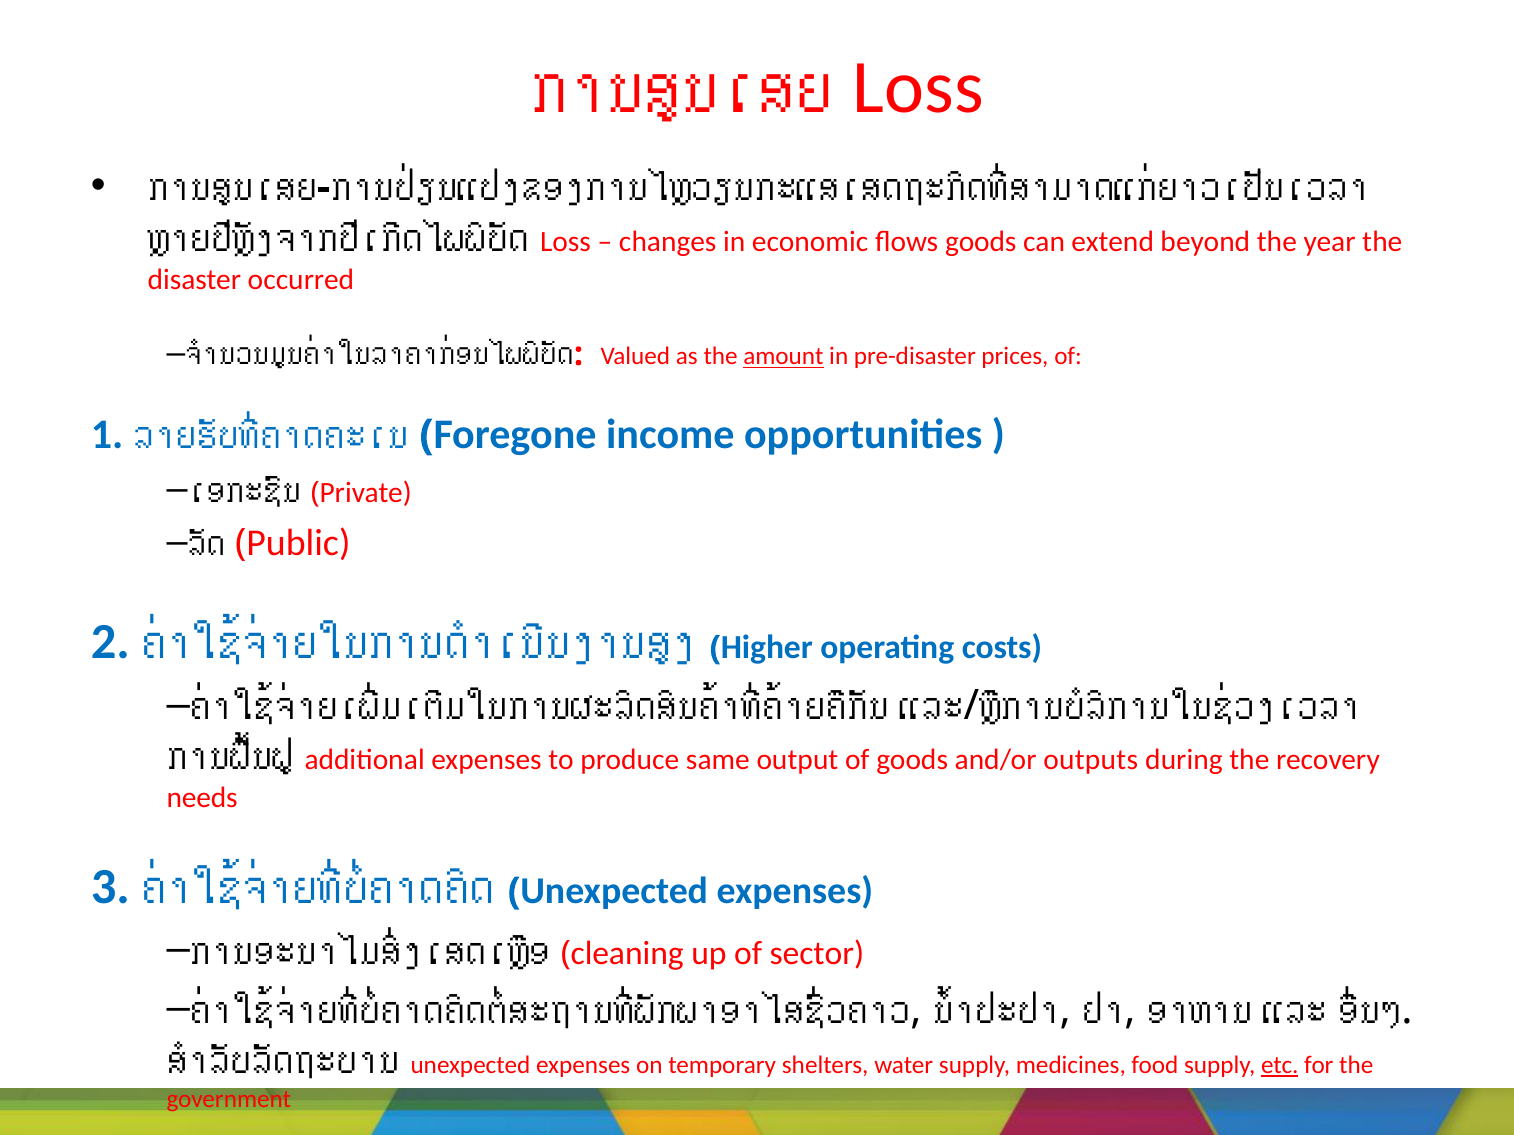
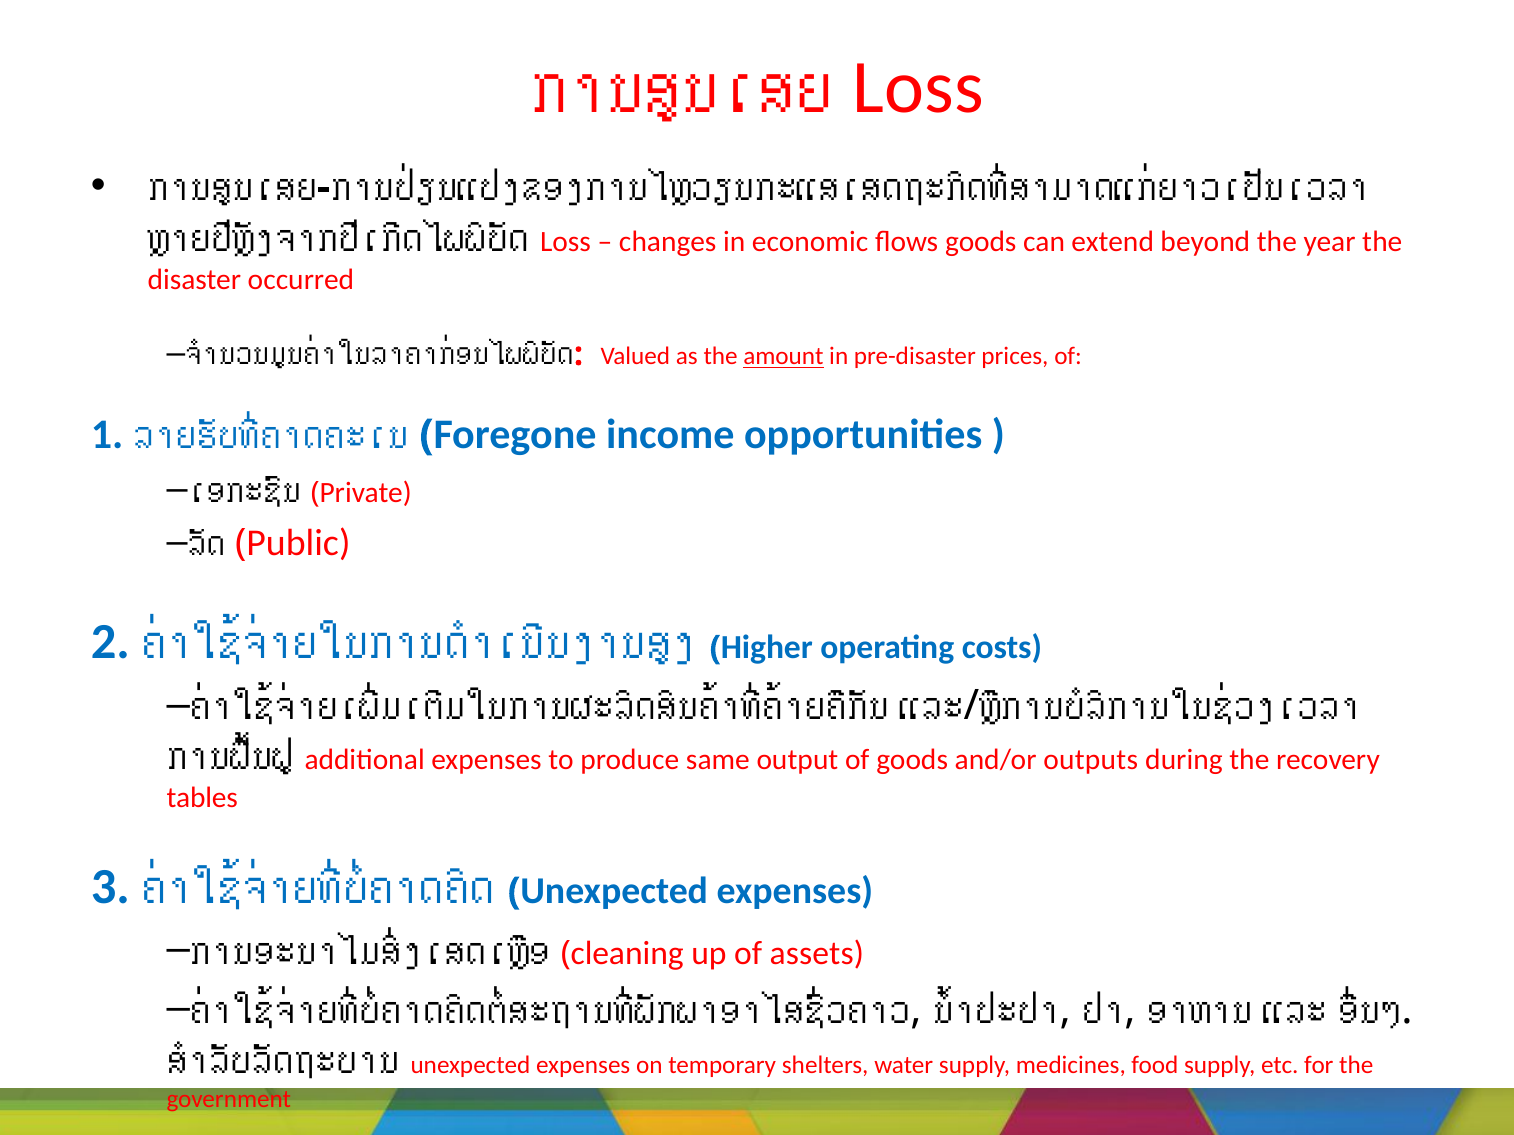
needs: needs -> tables (202, 798)
sector: sector -> assets (817, 954)
etc underline: present -> none (1280, 1066)
